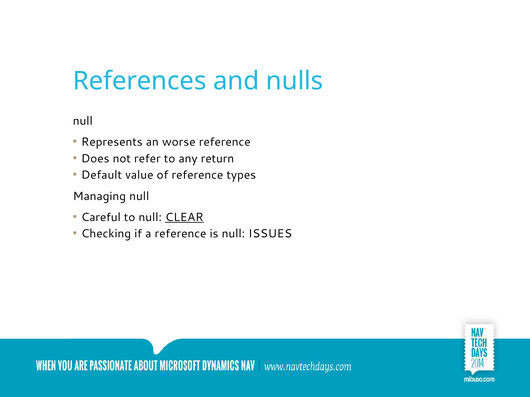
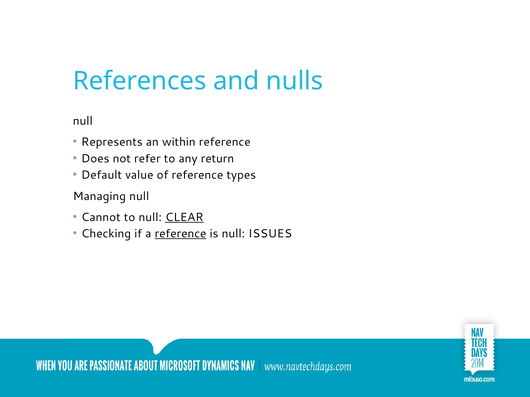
worse: worse -> within (179, 142)
Careful: Careful -> Cannot (101, 217)
reference underline: none -> present (180, 234)
